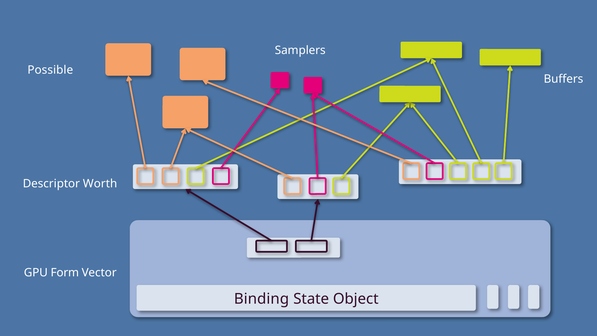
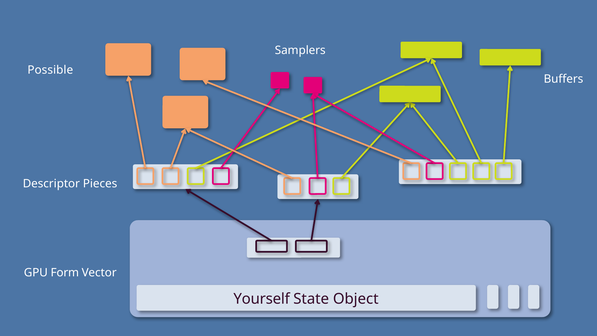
Worth: Worth -> Pieces (100, 184)
Binding: Binding -> Yourself (262, 299)
